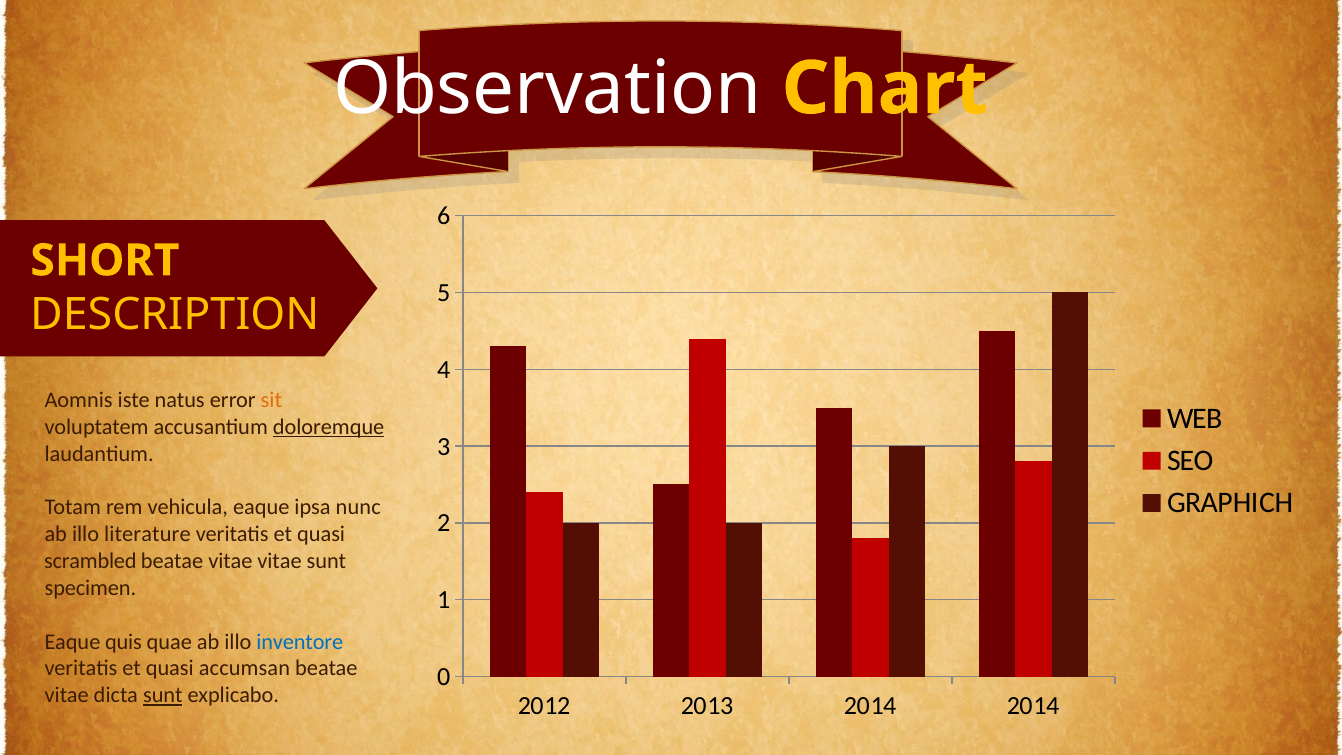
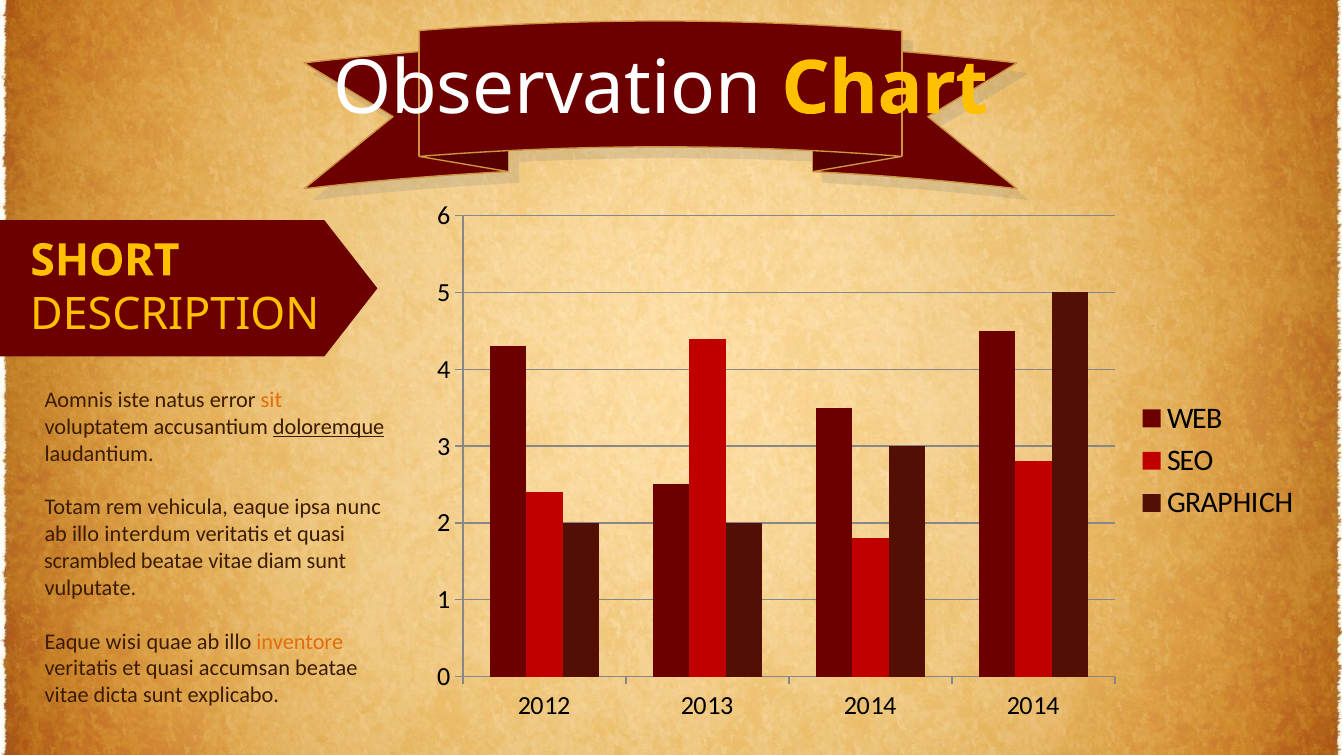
literature: literature -> interdum (147, 534)
vitae vitae: vitae -> diam (280, 561)
specimen: specimen -> vulputate (90, 588)
quis: quis -> wisi (123, 642)
inventore colour: blue -> orange (300, 642)
sunt underline: present -> none (163, 695)
